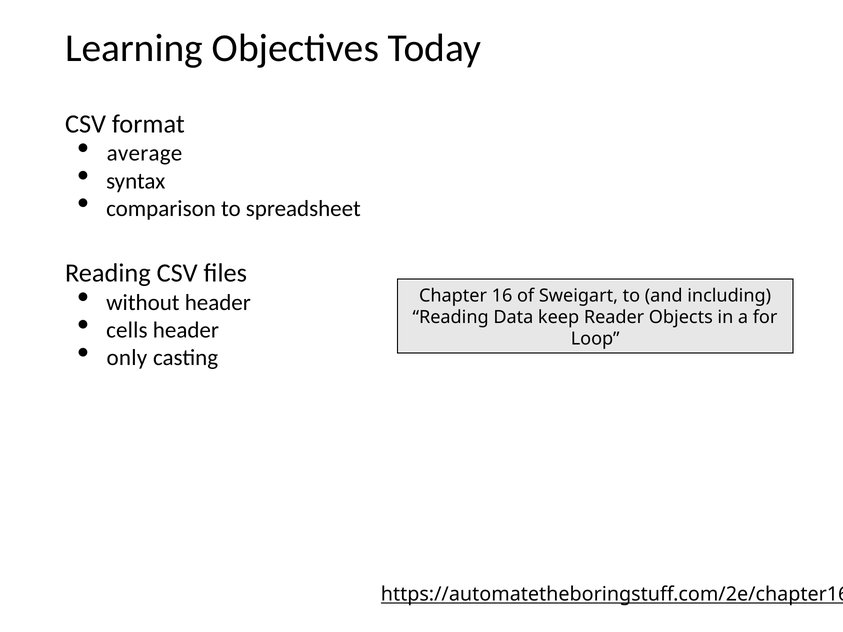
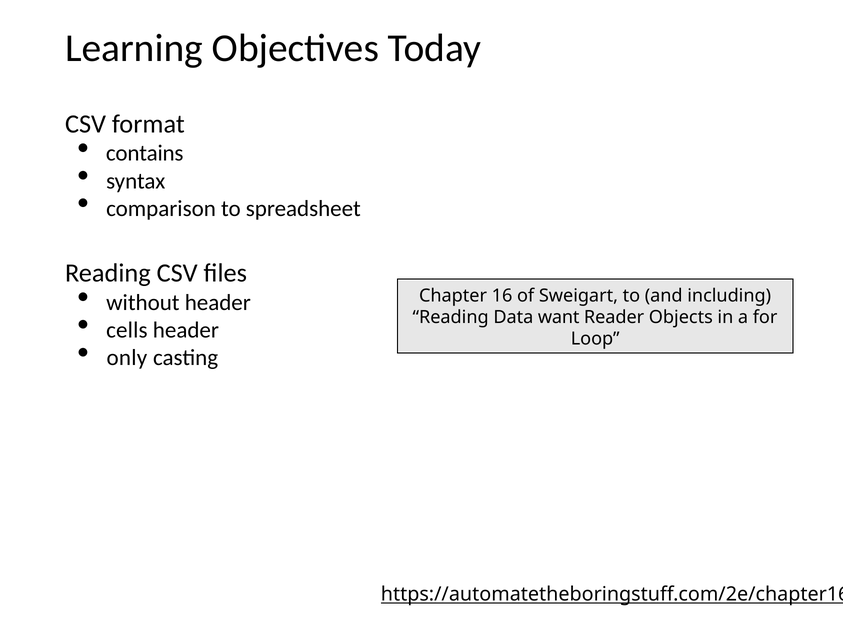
average: average -> contains (145, 153)
keep: keep -> want (559, 317)
